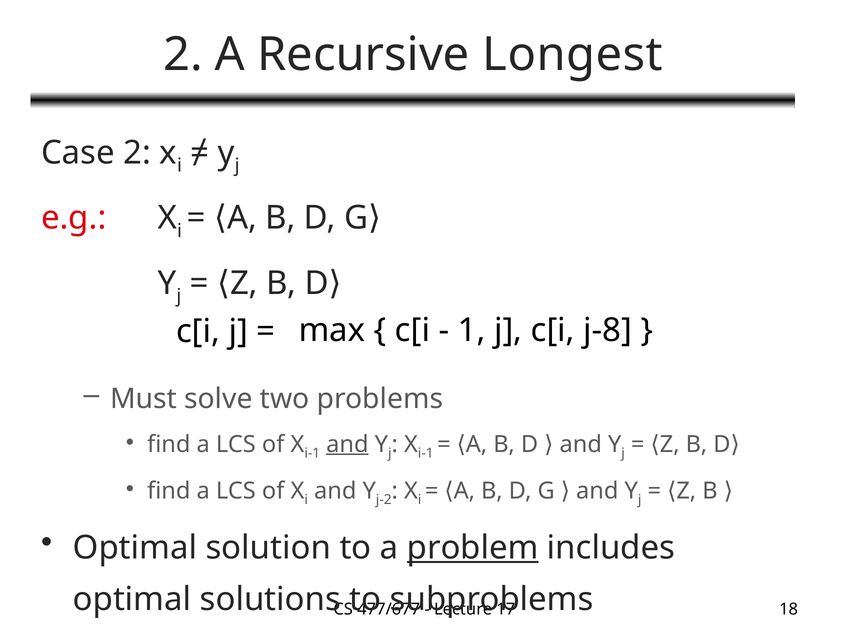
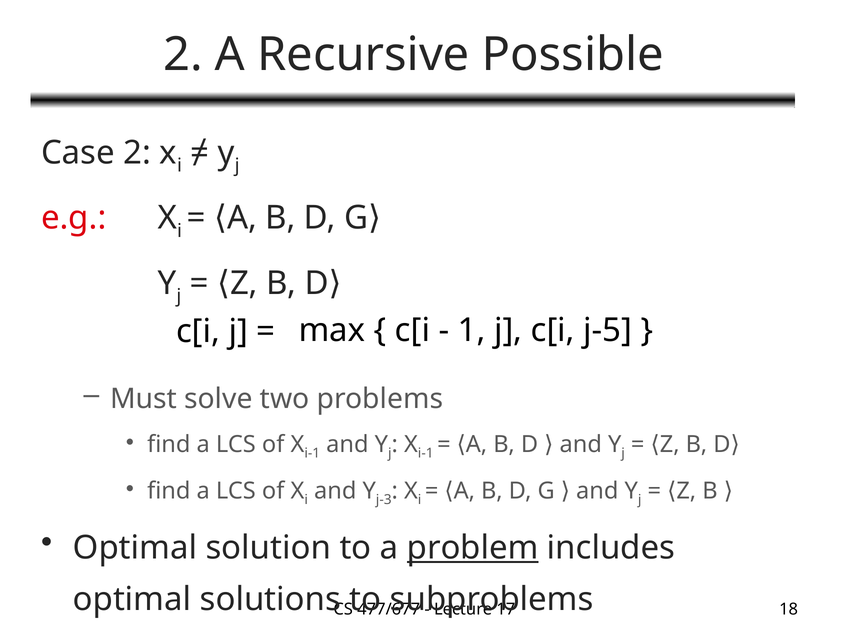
Longest: Longest -> Possible (573, 55)
j-8: j-8 -> j-5 (608, 330)
and underline: present -> none (347, 444)
j-2: j-2 -> j-3 (384, 500)
